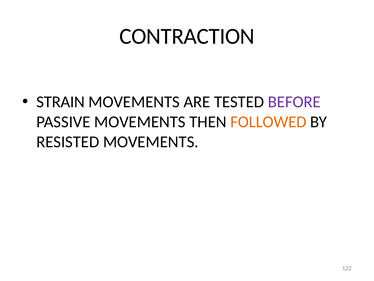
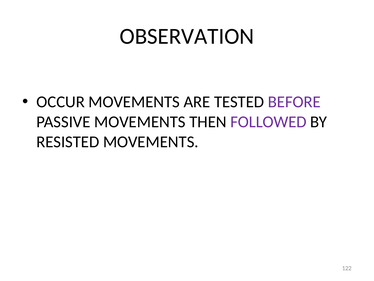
CONTRACTION: CONTRACTION -> OBSERVATION (187, 36)
STRAIN: STRAIN -> OCCUR (61, 102)
FOLLOWED colour: orange -> purple (268, 122)
